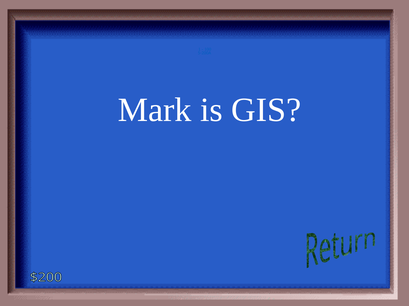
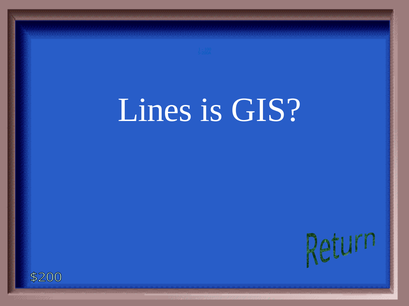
Mark: Mark -> Lines (155, 110)
